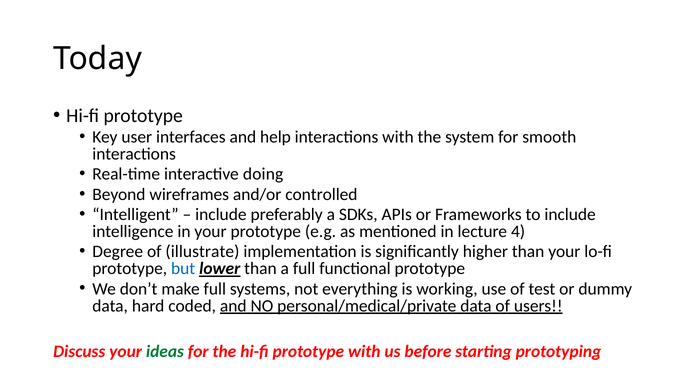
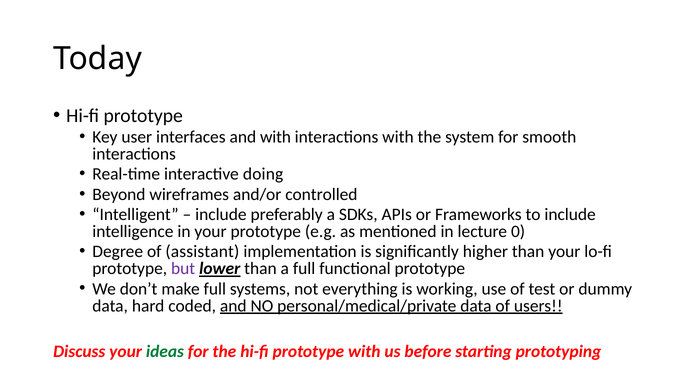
and help: help -> with (276, 137)
4: 4 -> 0 (518, 232)
illustrate: illustrate -> assistant (202, 252)
but colour: blue -> purple (183, 269)
